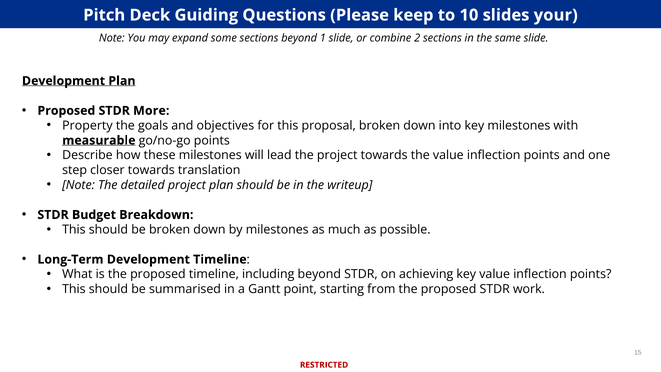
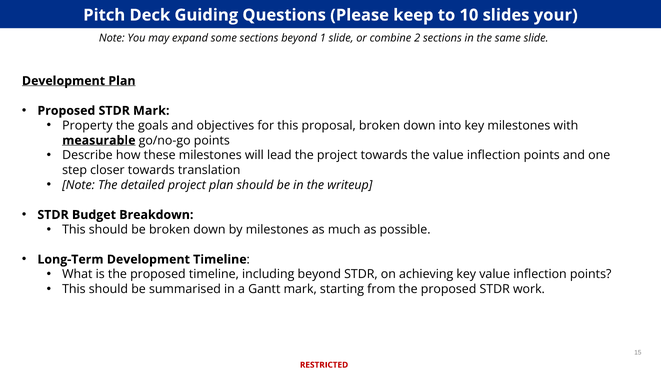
STDR More: More -> Mark (151, 111)
Gantt point: point -> mark (300, 289)
